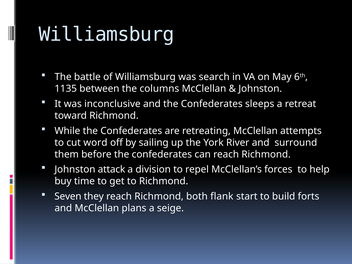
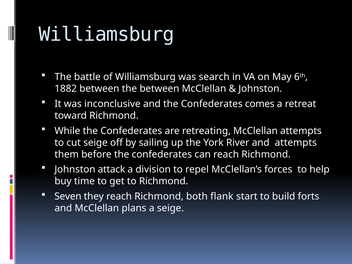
1135: 1135 -> 1882 (66, 89)
the columns: columns -> between (159, 89)
sleeps: sleeps -> comes (260, 104)
cut word: word -> seige (95, 143)
and surround: surround -> attempts (296, 143)
